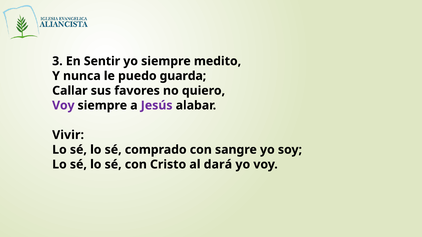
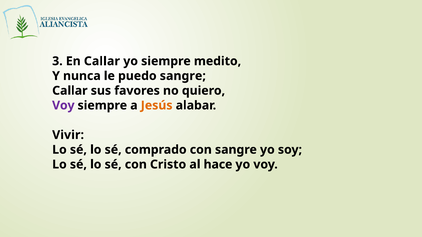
En Sentir: Sentir -> Callar (102, 61)
puedo guarda: guarda -> sangre (183, 76)
Jesús colour: purple -> orange (157, 106)
dará: dará -> hace (218, 165)
